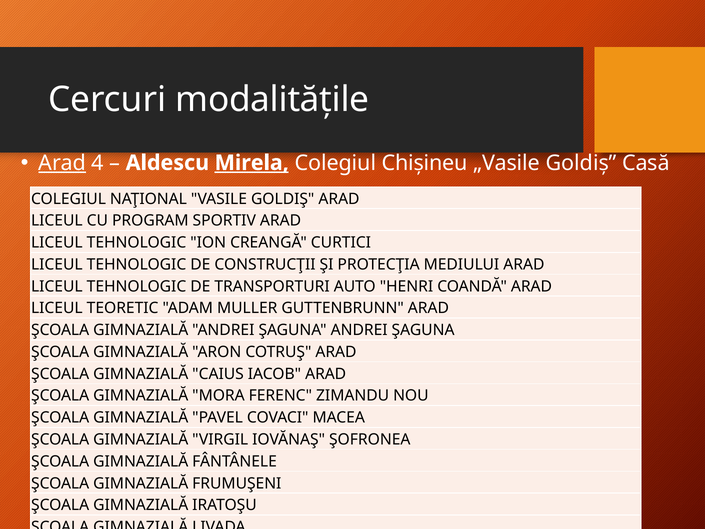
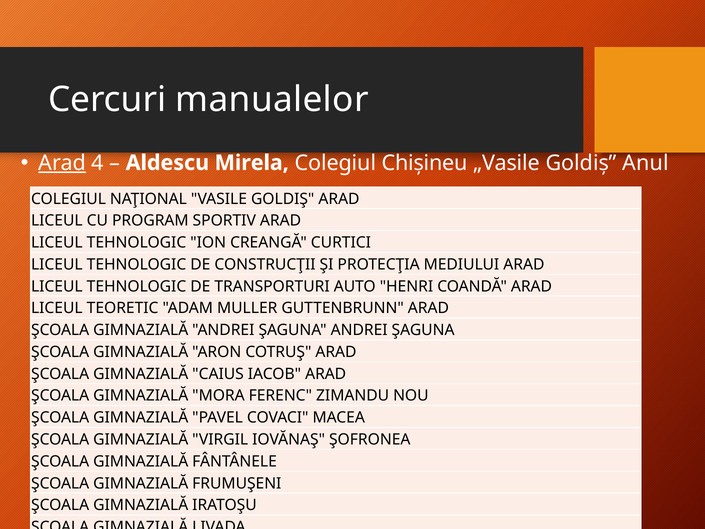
modalitățile: modalitățile -> manualelor (272, 100)
Mirela underline: present -> none (252, 163)
Casă: Casă -> Anul (646, 163)
